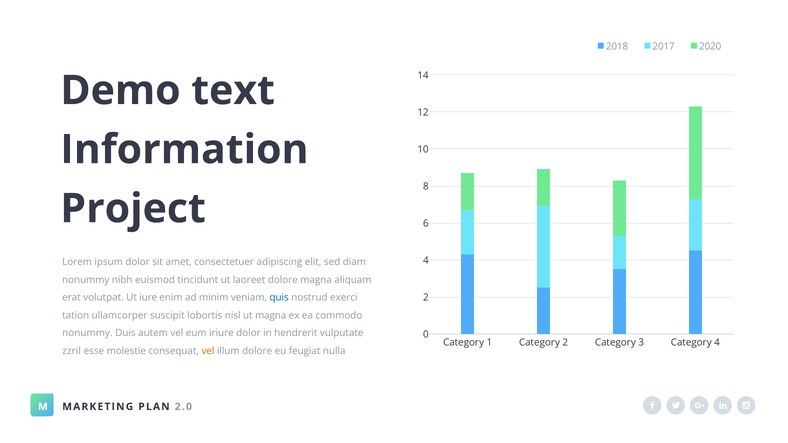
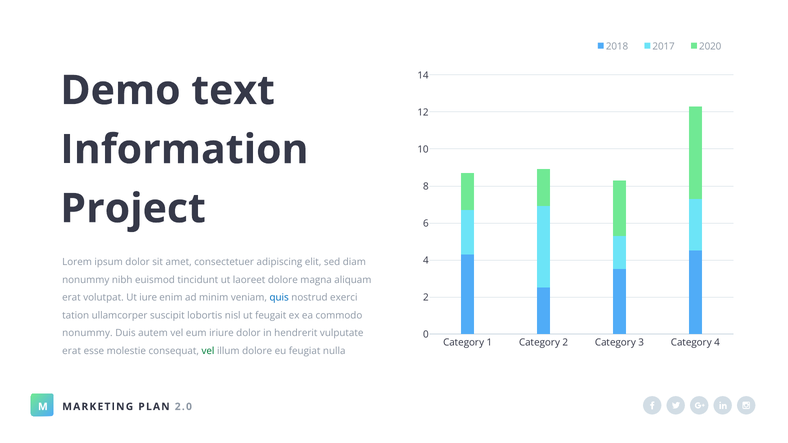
ut magna: magna -> feugait (271, 316)
zzril: zzril -> erat (72, 351)
vel colour: orange -> green (208, 351)
